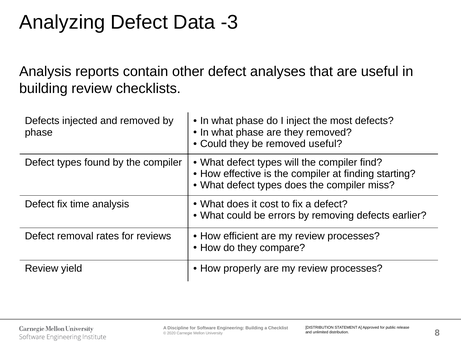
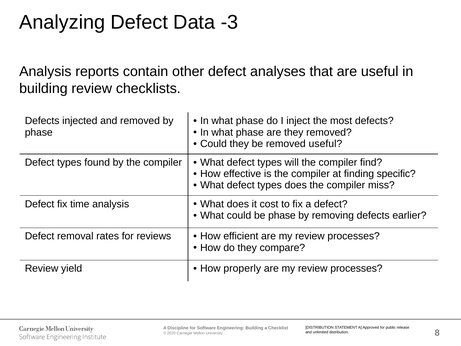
starting: starting -> specific (396, 174)
be errors: errors -> phase (282, 215)
